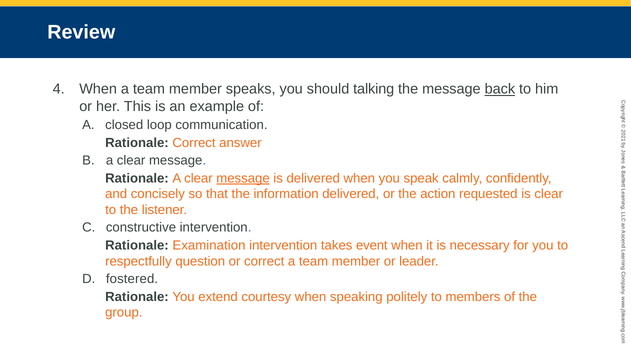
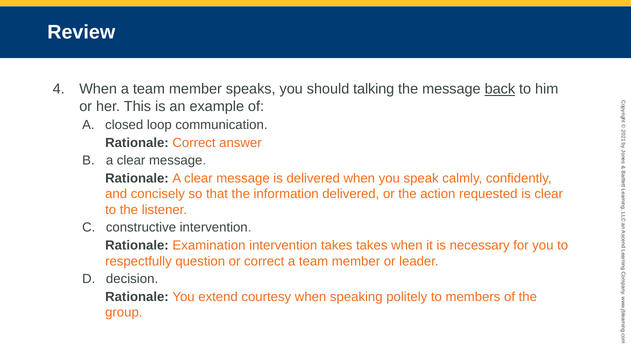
message underline: present -> none (243, 178)
takes event: event -> takes (372, 245)
fostered: fostered -> decision (132, 279)
